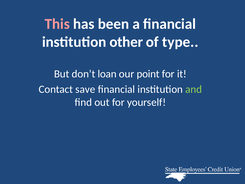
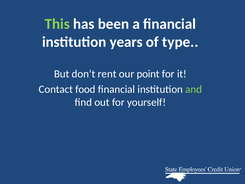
This colour: pink -> light green (57, 24)
other: other -> years (126, 42)
loan: loan -> rent (107, 74)
save: save -> food (85, 89)
